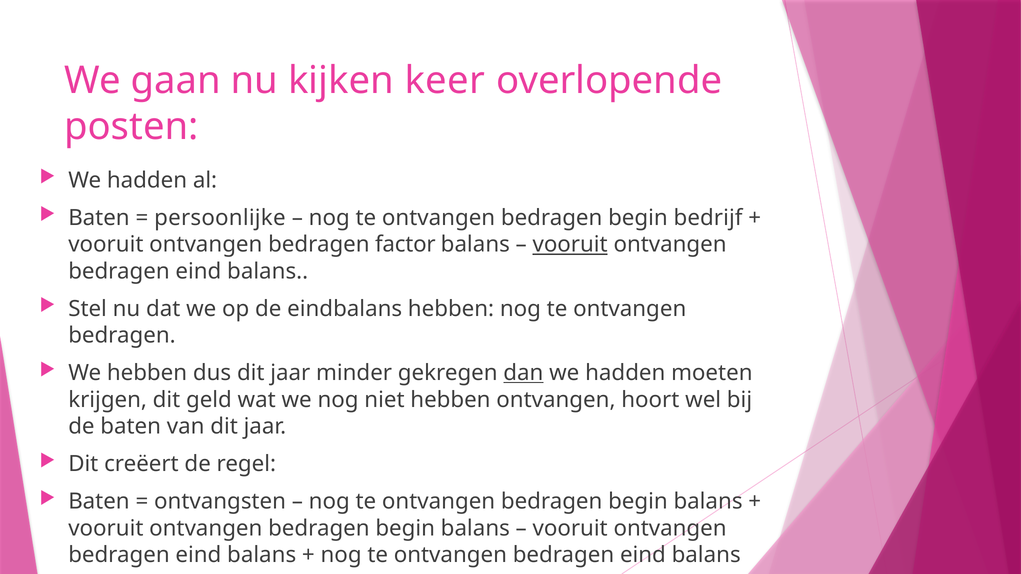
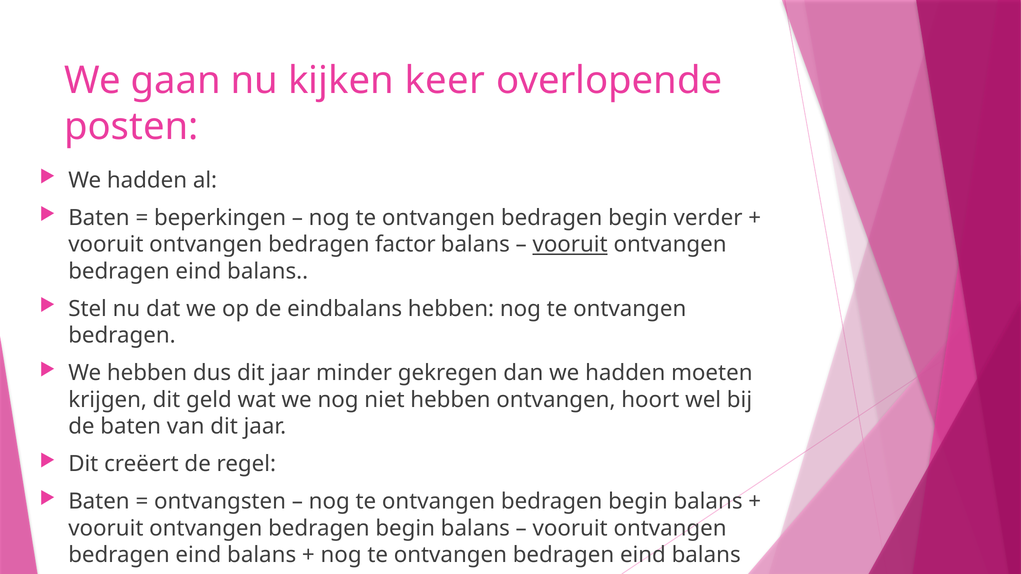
persoonlijke: persoonlijke -> beperkingen (220, 218)
bedrijf: bedrijf -> verder (708, 218)
dan underline: present -> none (523, 373)
